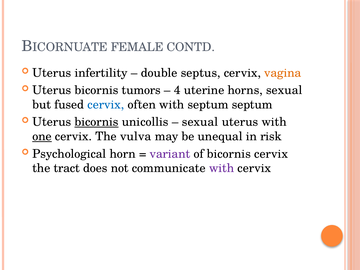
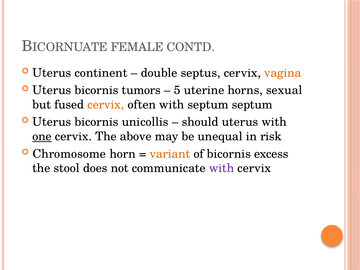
infertility: infertility -> continent (101, 73)
4: 4 -> 5 (177, 90)
cervix colour: blue -> orange (106, 105)
bicornis underline: present -> none (97, 122)
sexual: sexual -> should (200, 122)
vulva: vulva -> above (136, 136)
Psychological: Psychological -> Chromosome (69, 154)
variant colour: purple -> orange (170, 154)
bicornis cervix: cervix -> excess (271, 154)
tract: tract -> stool (67, 168)
